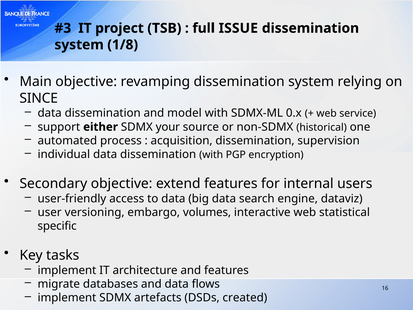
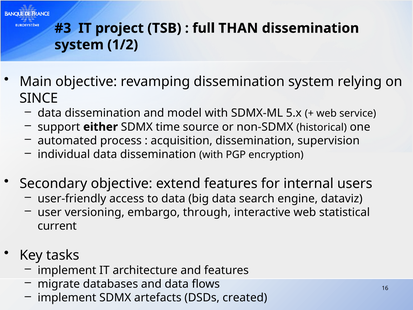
ISSUE: ISSUE -> THAN (238, 28)
1/8: 1/8 -> 1/2 (123, 45)
0.x: 0.x -> 5.x (294, 113)
your: your -> time (168, 127)
volumes: volumes -> through (207, 212)
specific: specific -> current (57, 226)
